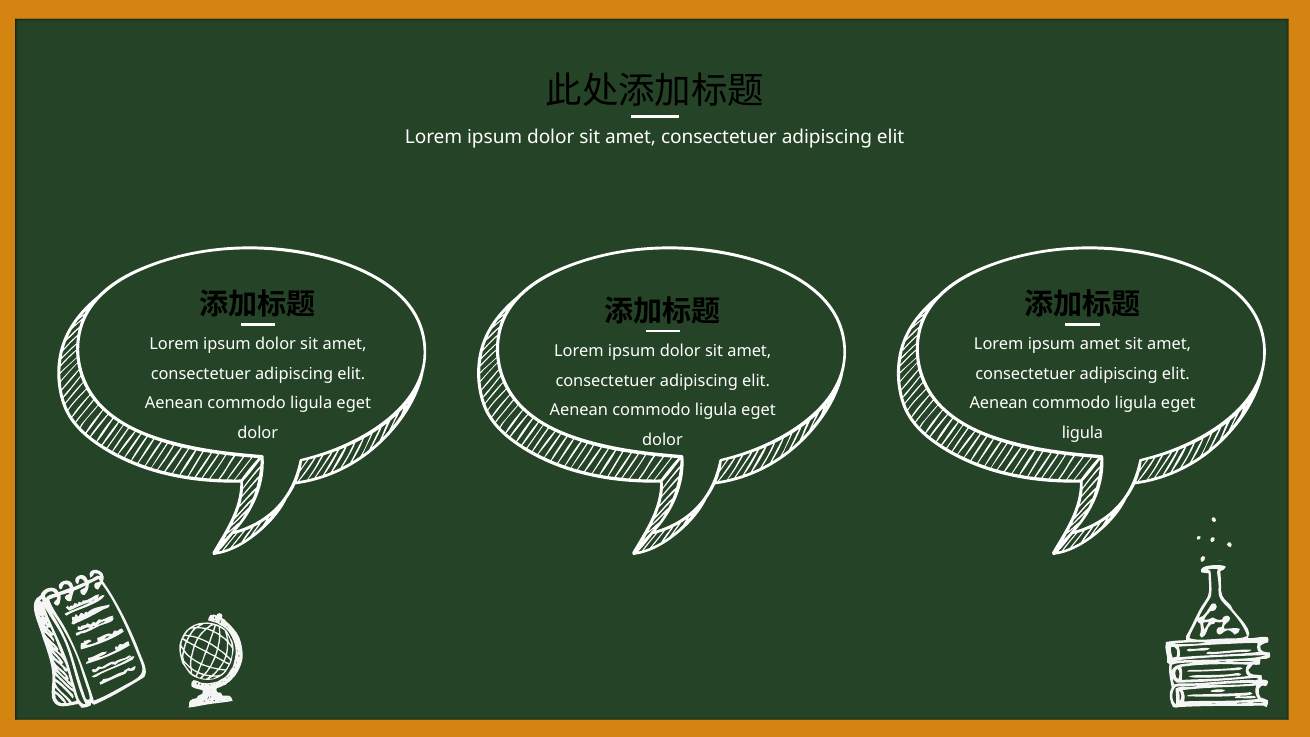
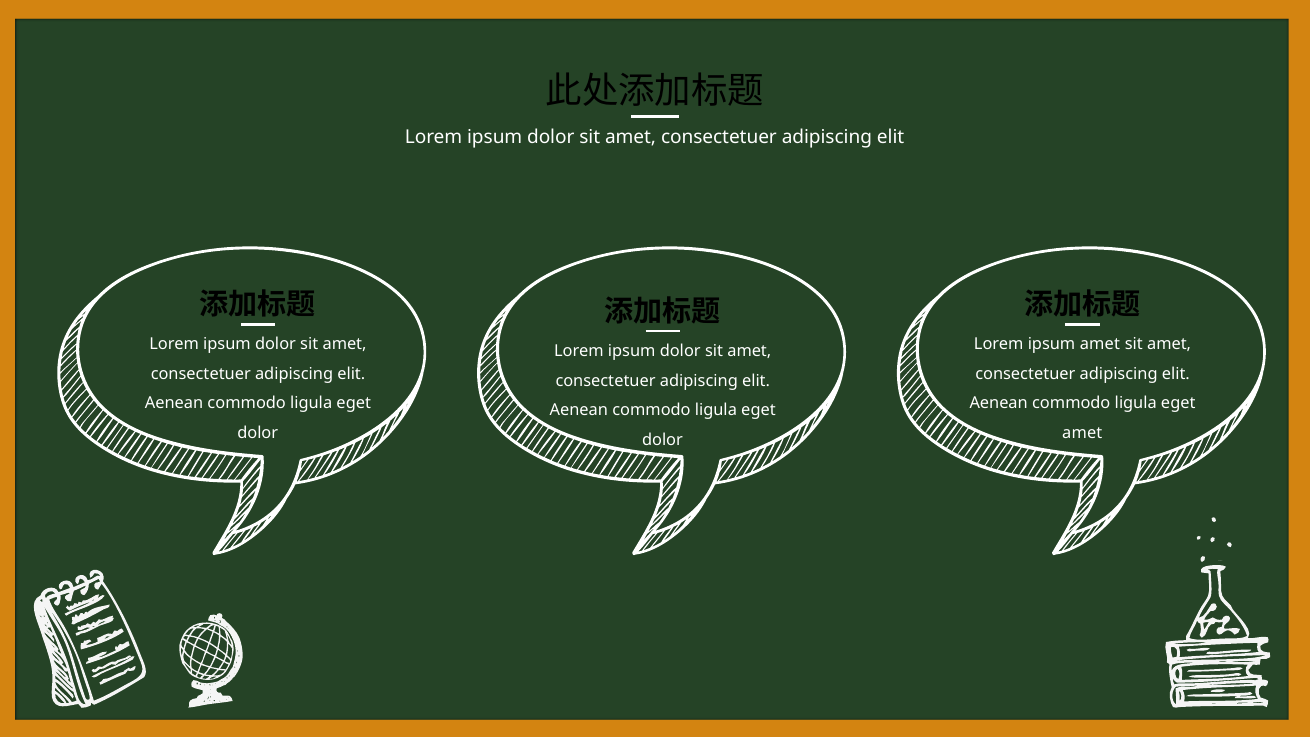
ligula: ligula -> amet (1082, 433)
